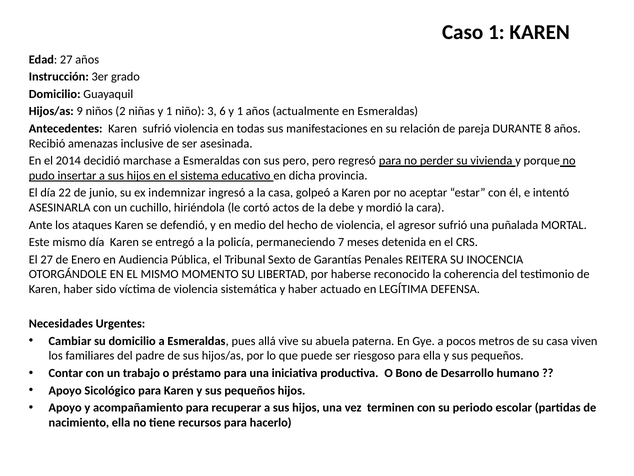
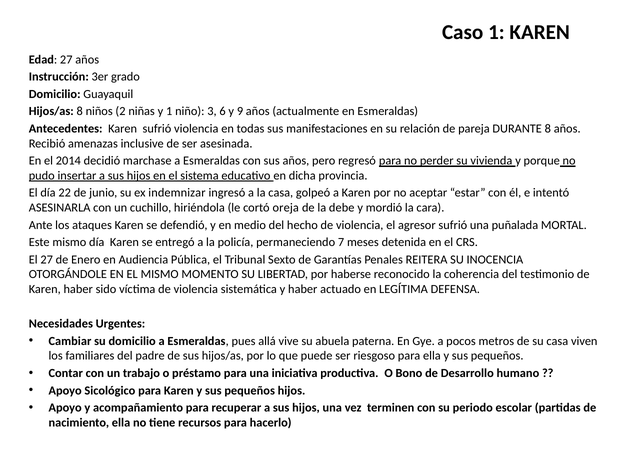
Hijos/as 9: 9 -> 8 (80, 111)
6 y 1: 1 -> 9 (240, 111)
sus pero: pero -> años (296, 161)
actos: actos -> oreja (286, 207)
